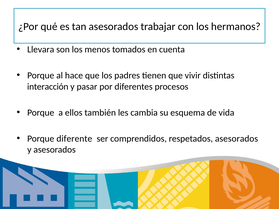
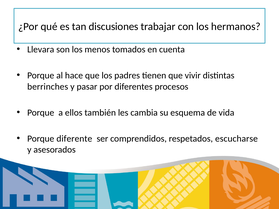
tan asesorados: asesorados -> discusiones (114, 27)
interacción: interacción -> berrinches (48, 87)
respetados asesorados: asesorados -> escucharse (236, 139)
